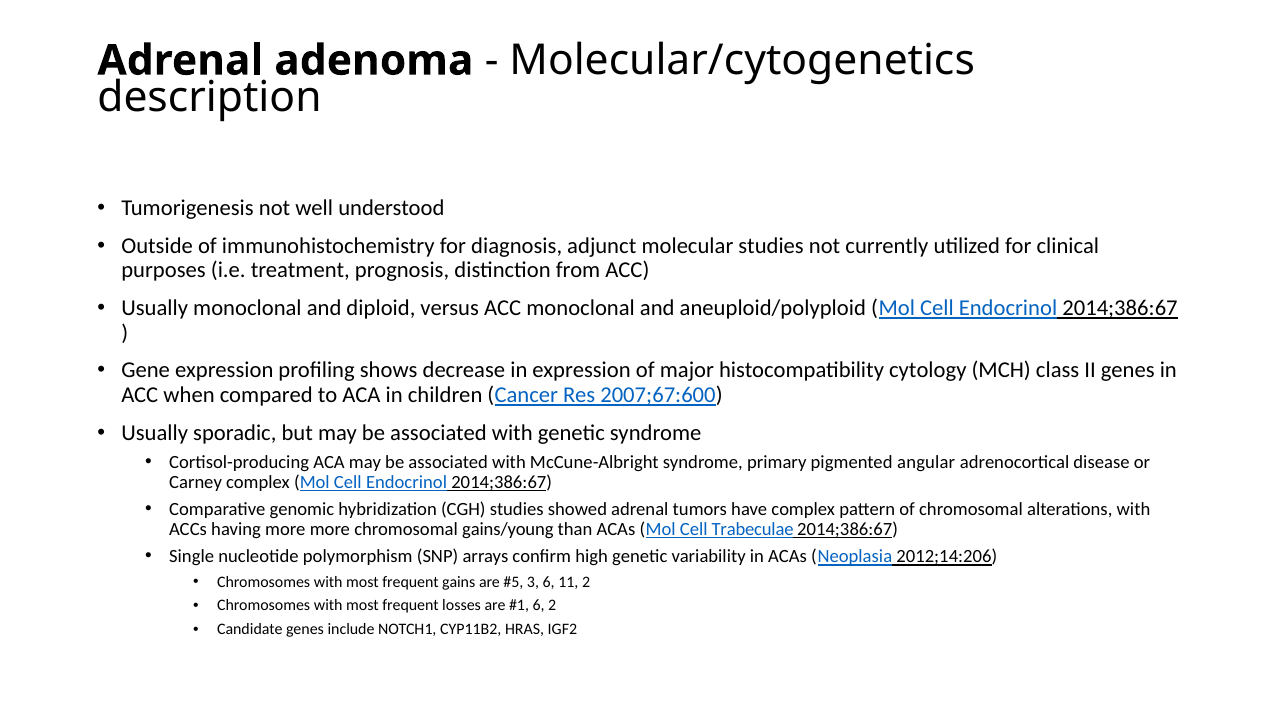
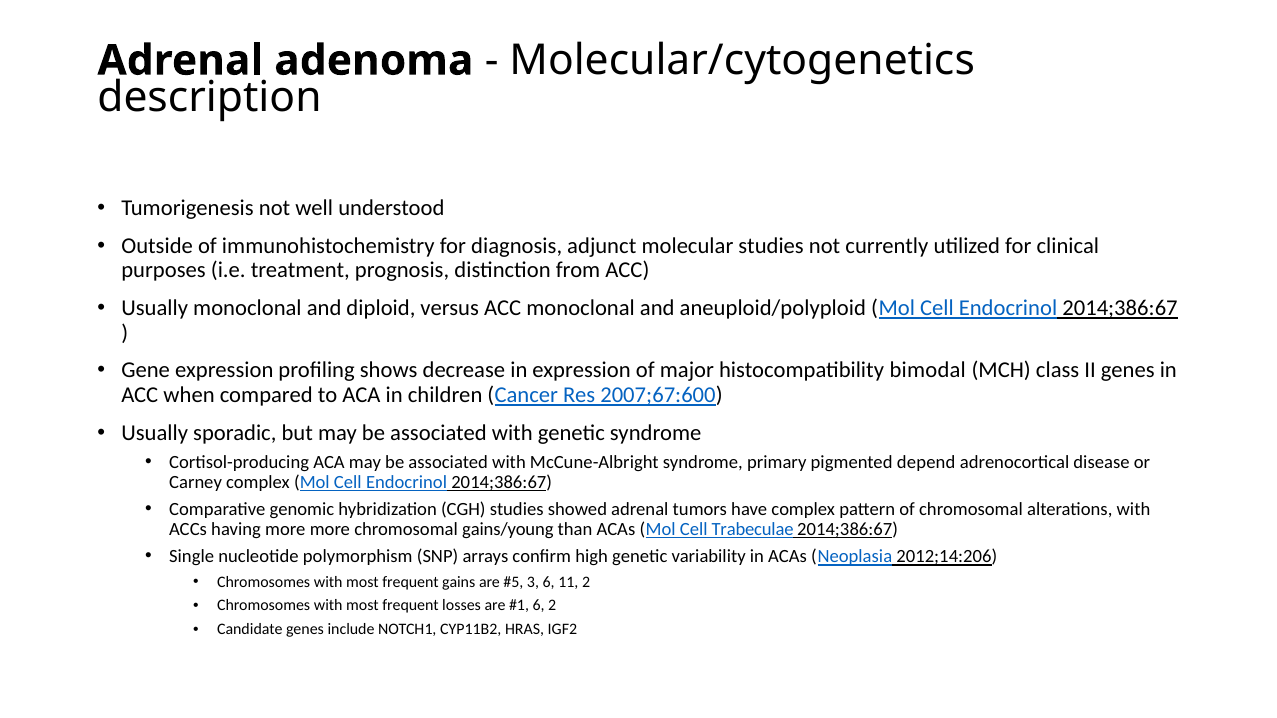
cytology: cytology -> bimodal (928, 371)
angular: angular -> depend (926, 462)
